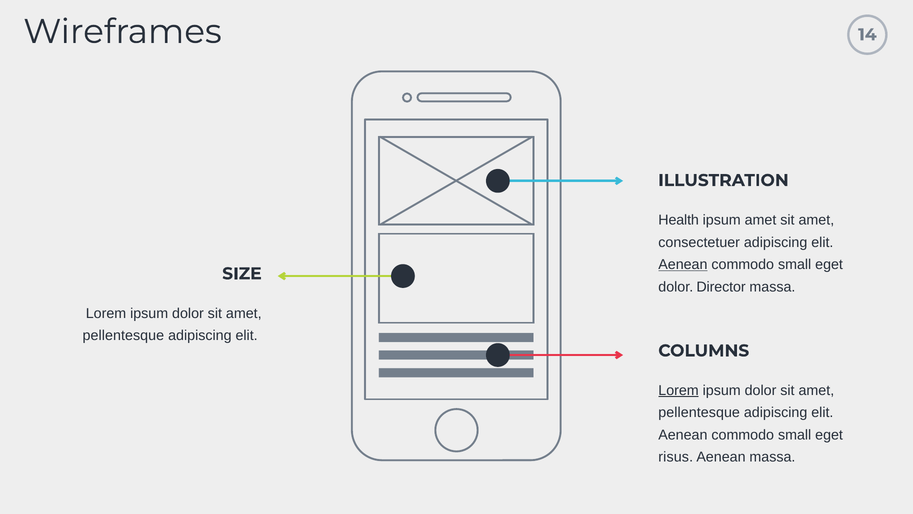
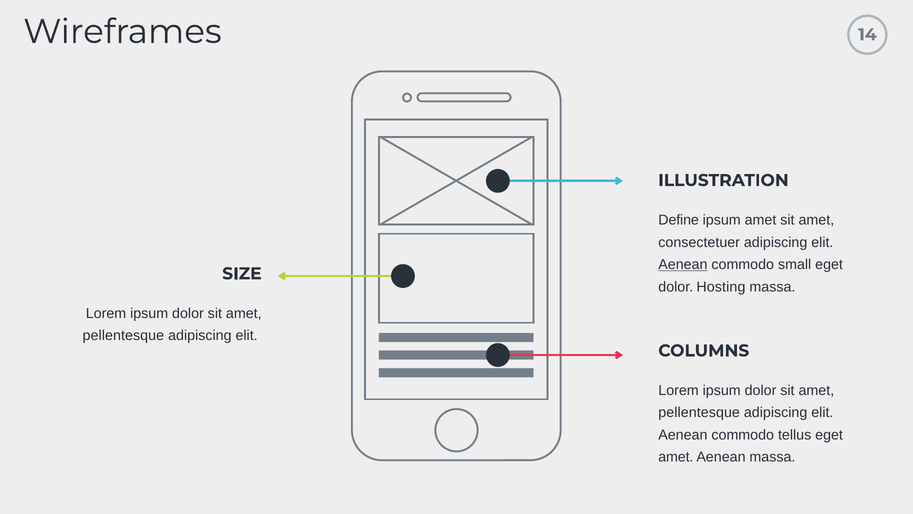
Health: Health -> Define (679, 220)
Director: Director -> Hosting (721, 287)
Lorem underline: present -> none (679, 390)
small: small -> tellus (795, 435)
risus: risus -> amet (676, 457)
